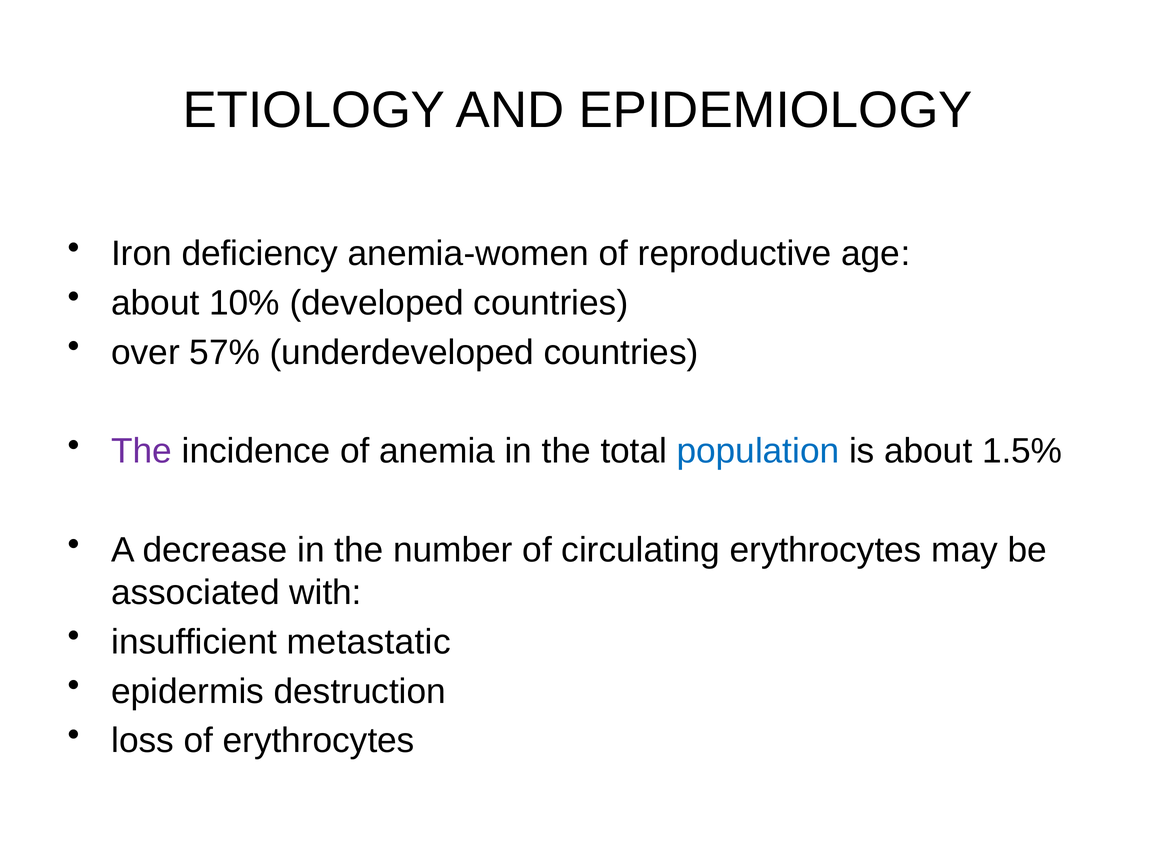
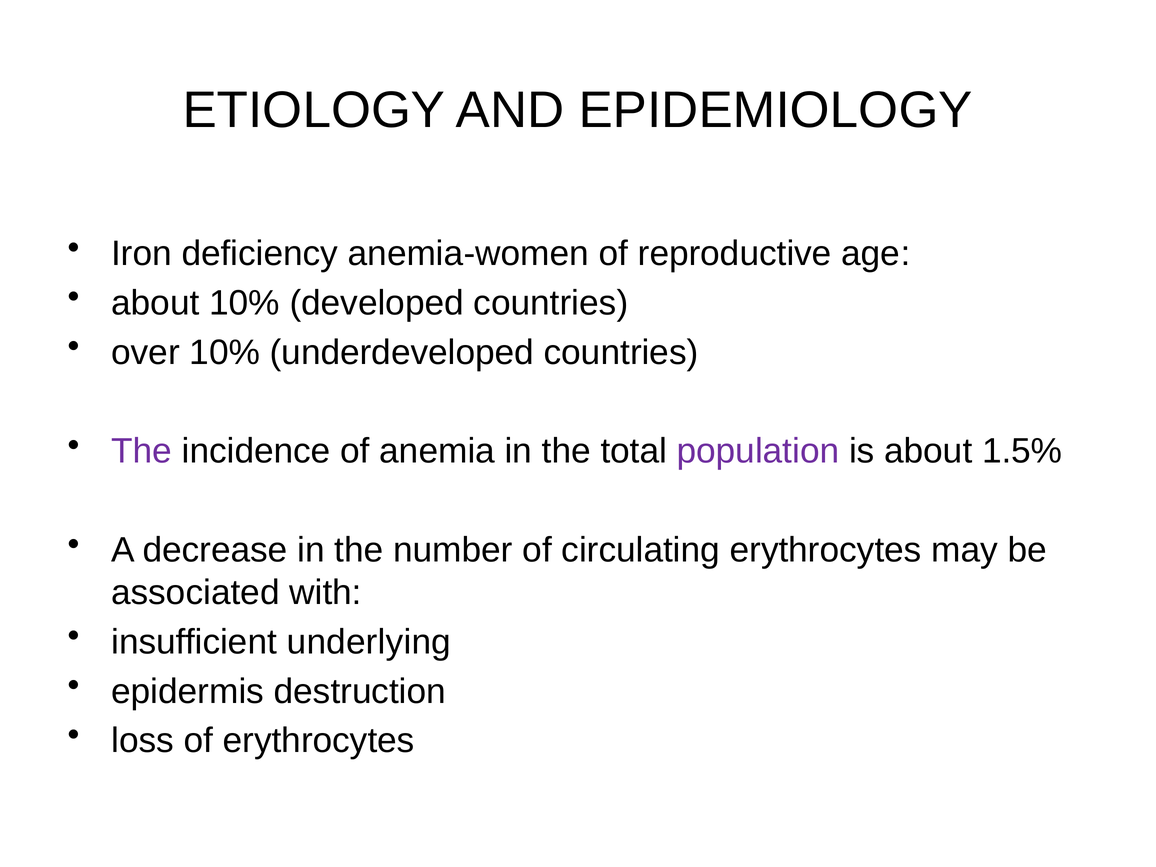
over 57%: 57% -> 10% (225, 352)
population colour: blue -> purple (758, 451)
metastatic: metastatic -> underlying (369, 642)
